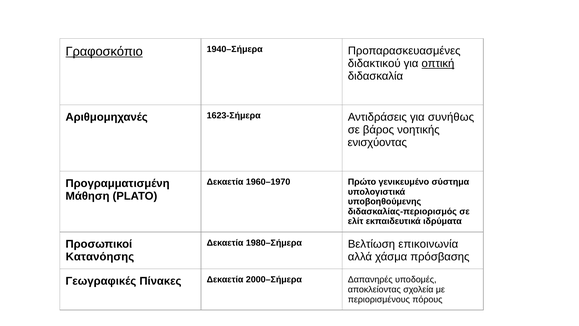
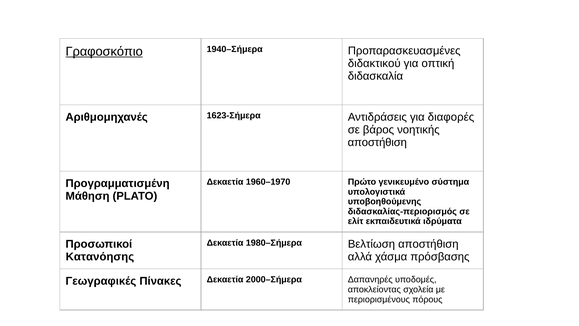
οπτική underline: present -> none (438, 63)
συνήθως: συνήθως -> διαφορές (451, 117)
ενισχύοντας: ενισχύοντας -> αποστήθιση (377, 142)
Βελτίωση επικοινωνία: επικοινωνία -> αποστήθιση (428, 244)
